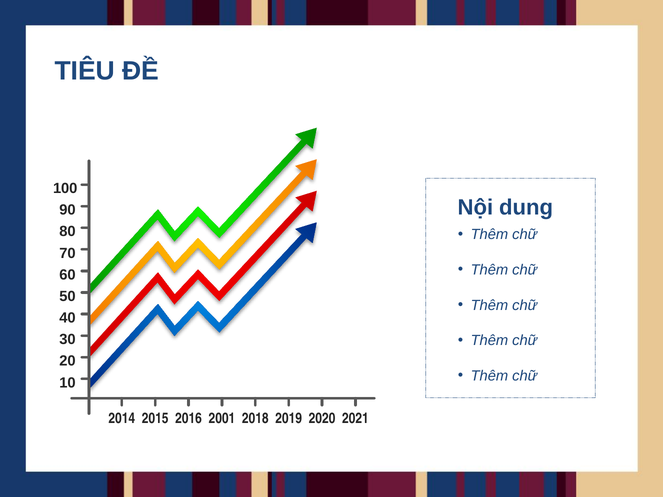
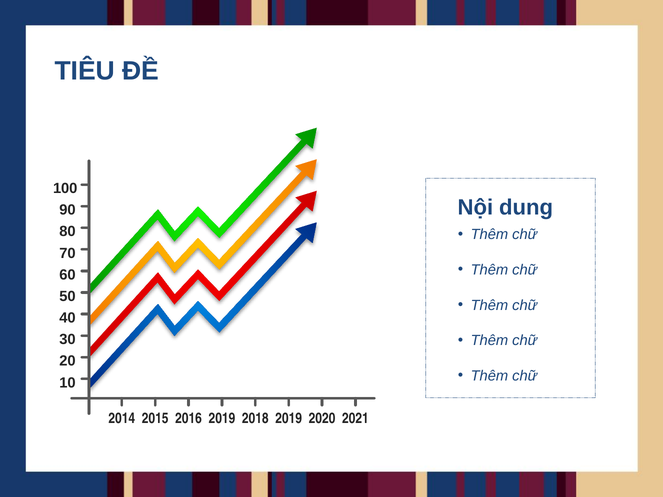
2001: 2001 -> 2019 (222, 418)
